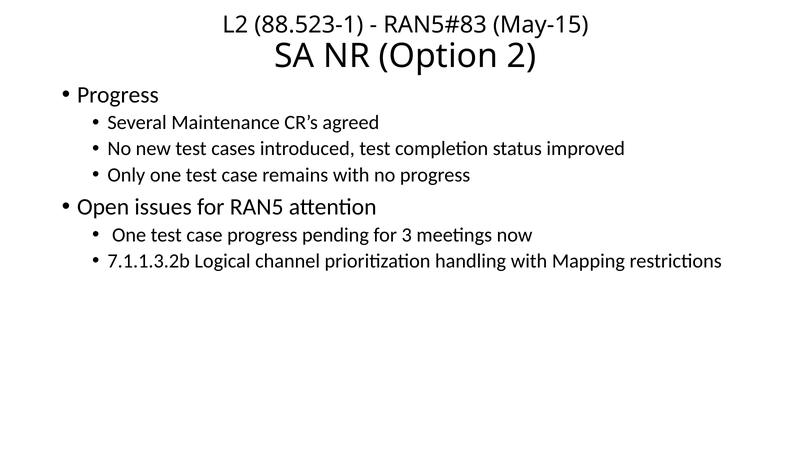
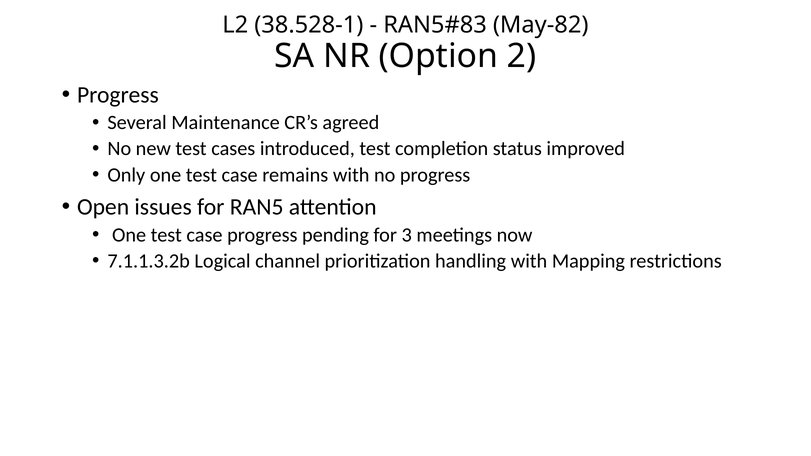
88.523-1: 88.523-1 -> 38.528-1 (309, 25)
May-15: May-15 -> May-82 (541, 25)
